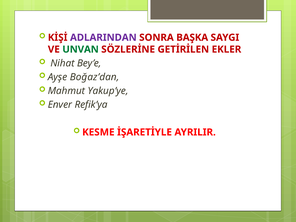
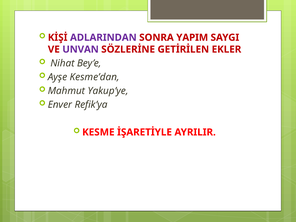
BAŞKA: BAŞKA -> YAPIM (192, 38)
UNVAN colour: green -> purple (81, 49)
Boğaz’dan: Boğaz’dan -> Kesme’dan (95, 77)
